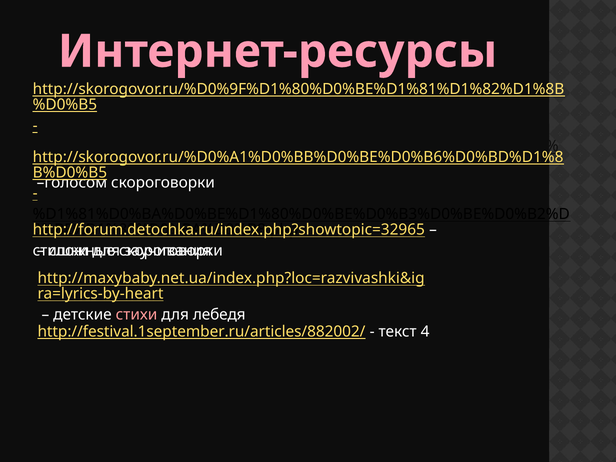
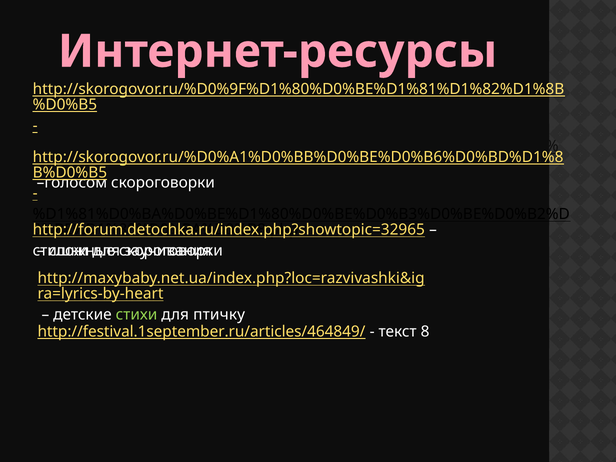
стихи colour: pink -> light green (137, 315)
лебедя: лебедя -> птичку (219, 315)
http://festival.1september.ru/articles/882002/: http://festival.1september.ru/articles/882002/ -> http://festival.1september.ru/articles/464849/ (201, 332)
4: 4 -> 8 (425, 332)
